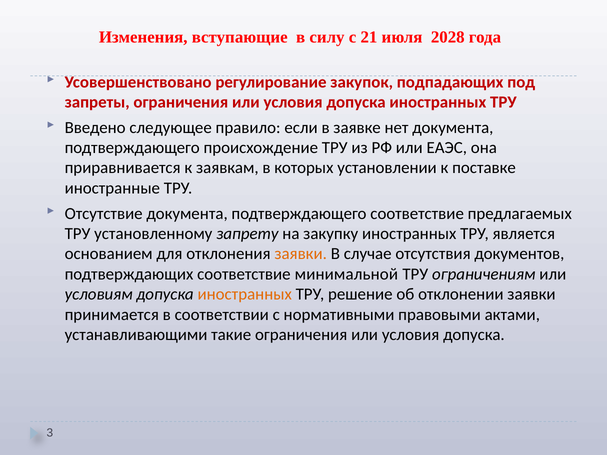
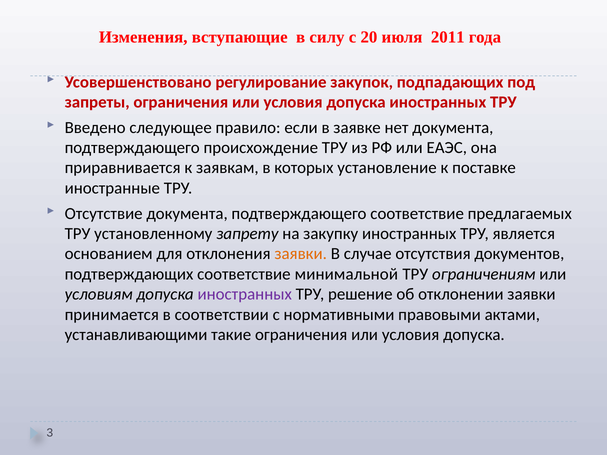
21: 21 -> 20 (369, 37)
2028: 2028 -> 2011 (448, 37)
установлении: установлении -> установление (387, 168)
иностранных colour: orange -> purple (245, 295)
